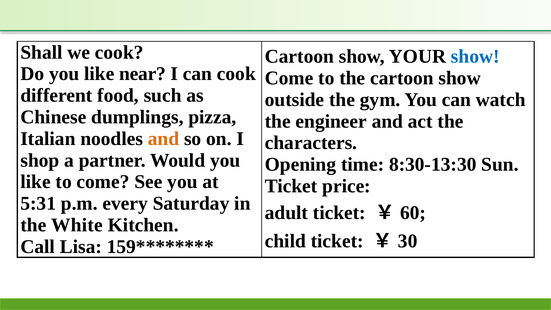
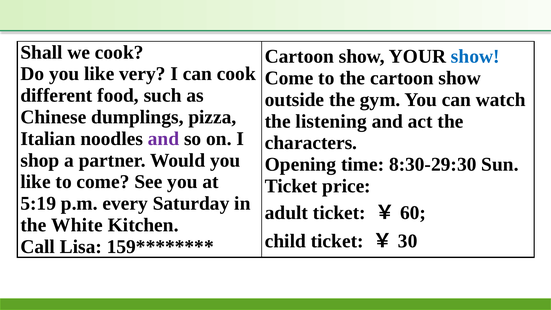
near: near -> very (142, 74)
engineer: engineer -> listening (331, 121)
and colour: orange -> purple (164, 139)
8:30-13:30: 8:30-13:30 -> 8:30-29:30 (433, 164)
5:31: 5:31 -> 5:19 (38, 203)
